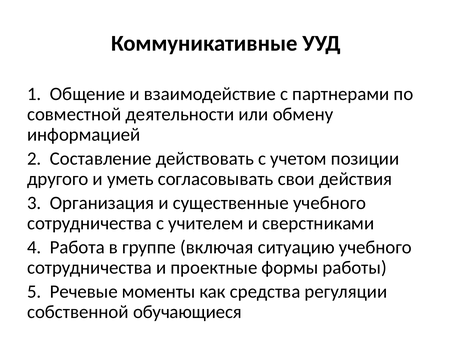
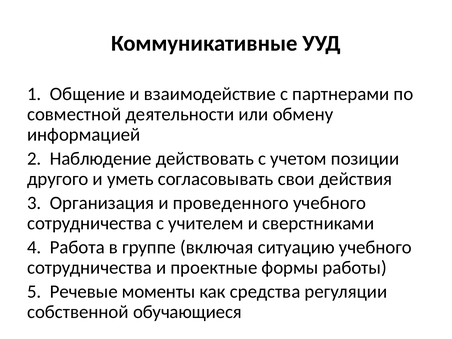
Составление: Составление -> Наблюдение (101, 159)
существенные: существенные -> проведенного (231, 203)
